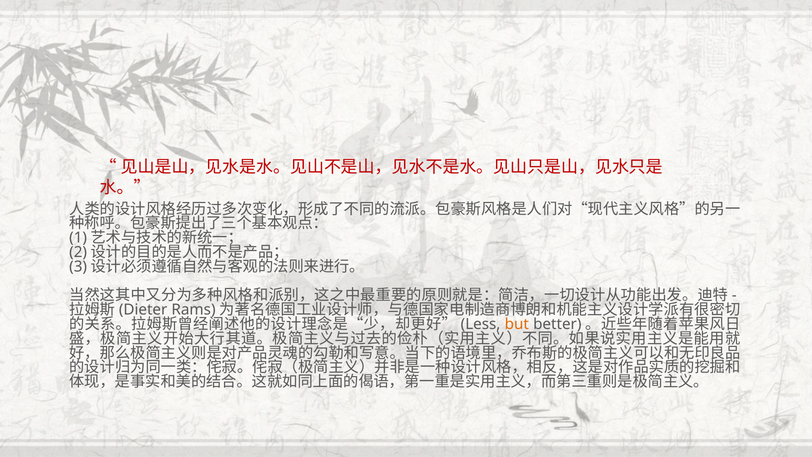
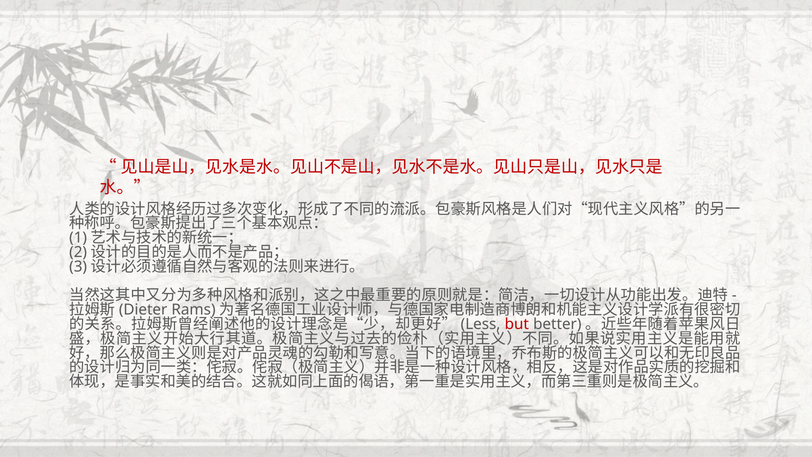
but colour: orange -> red (517, 324)
